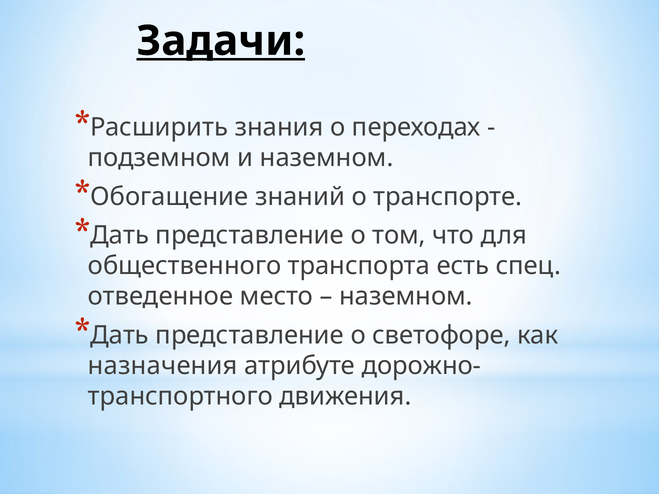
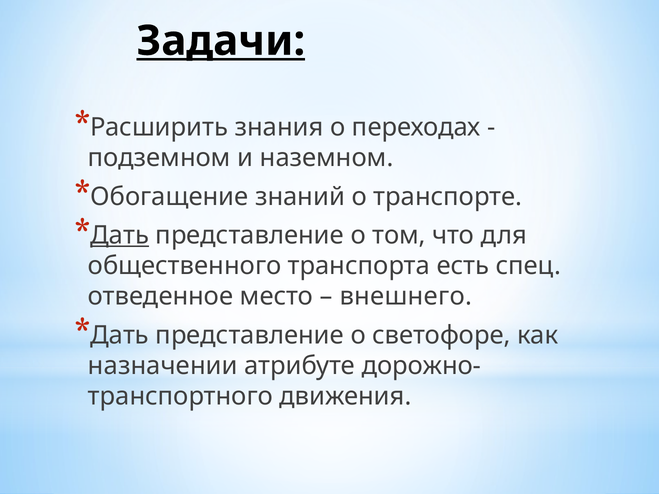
Дать underline: none -> present (120, 235)
наземном: наземном -> внешнего (406, 297)
назначения: назначения -> назначении (163, 366)
